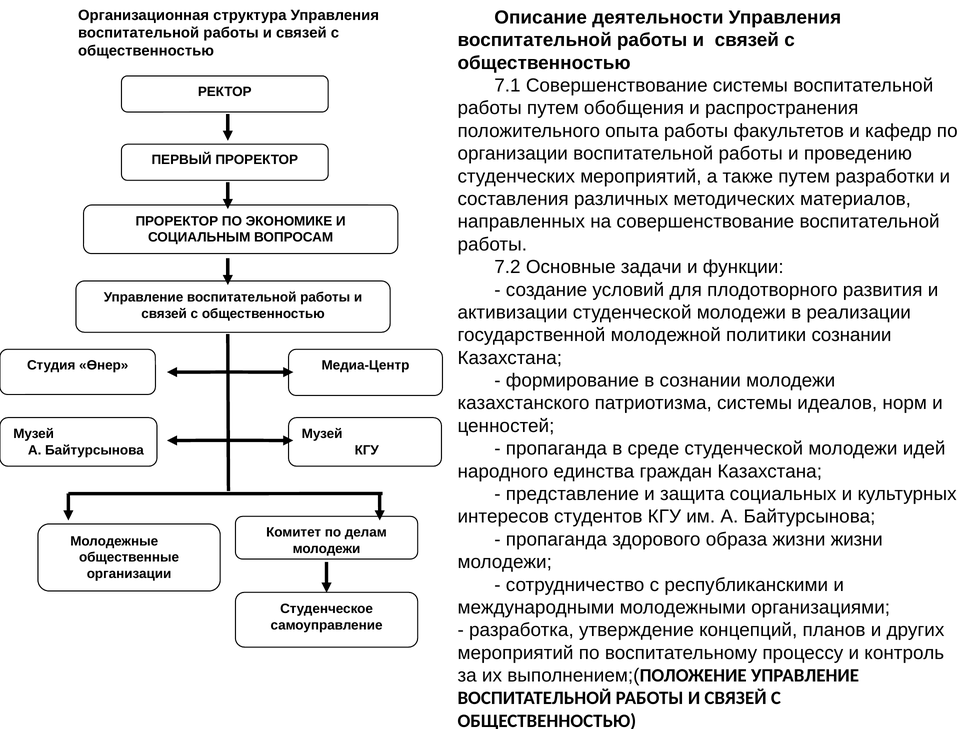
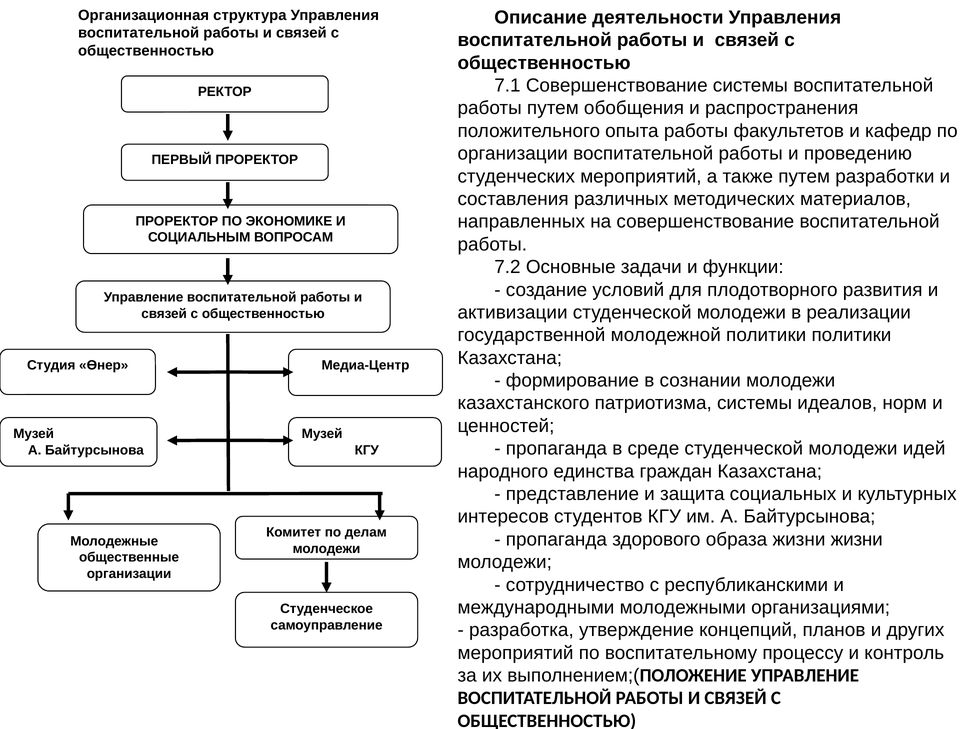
политики сознании: сознании -> политики (851, 335)
